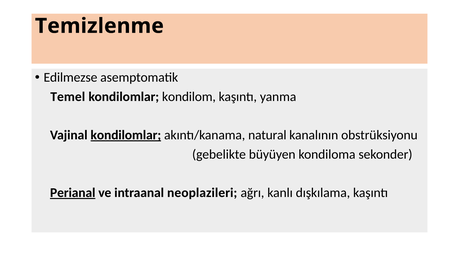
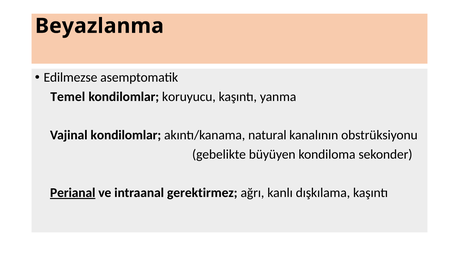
Temizlenme: Temizlenme -> Beyazlanma (99, 26)
kondilom: kondilom -> koruyucu (189, 97)
kondilomlar underline: present -> none (126, 135)
neoplazileri: neoplazileri -> gerektirmez (202, 193)
